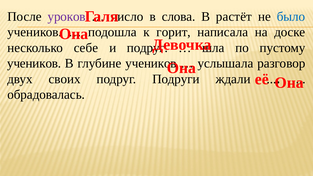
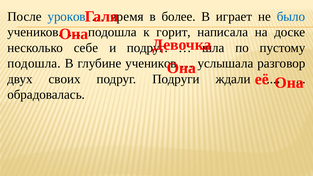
уроков colour: purple -> blue (67, 16)
число: число -> время (127, 16)
слова: слова -> более (179, 16)
растёт: растёт -> играет (234, 16)
учеников: учеников -> подошла (34, 63)
